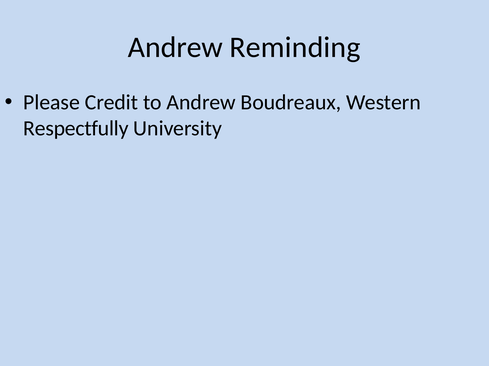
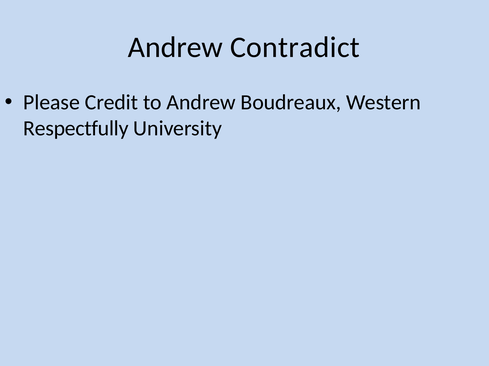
Reminding: Reminding -> Contradict (295, 47)
